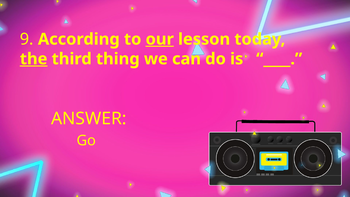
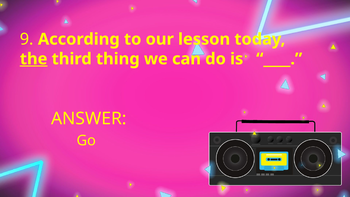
our underline: present -> none (160, 39)
